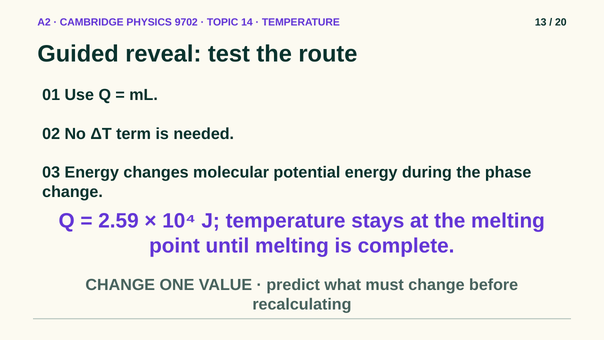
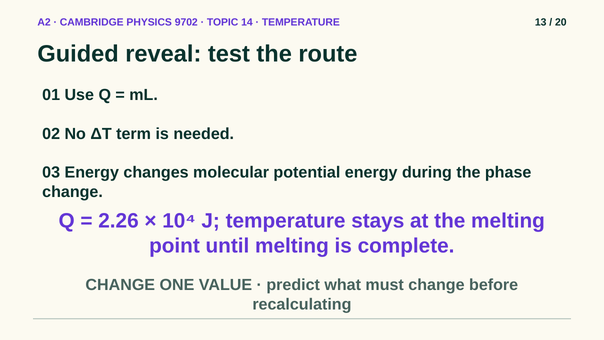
2.59: 2.59 -> 2.26 (119, 221)
